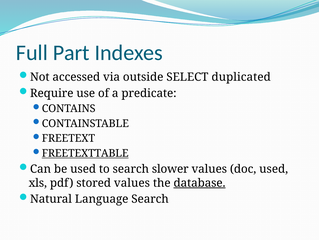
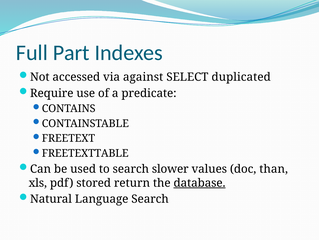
outside: outside -> against (143, 77)
FREETEXTTABLE underline: present -> none (85, 153)
doc used: used -> than (274, 169)
stored values: values -> return (132, 182)
